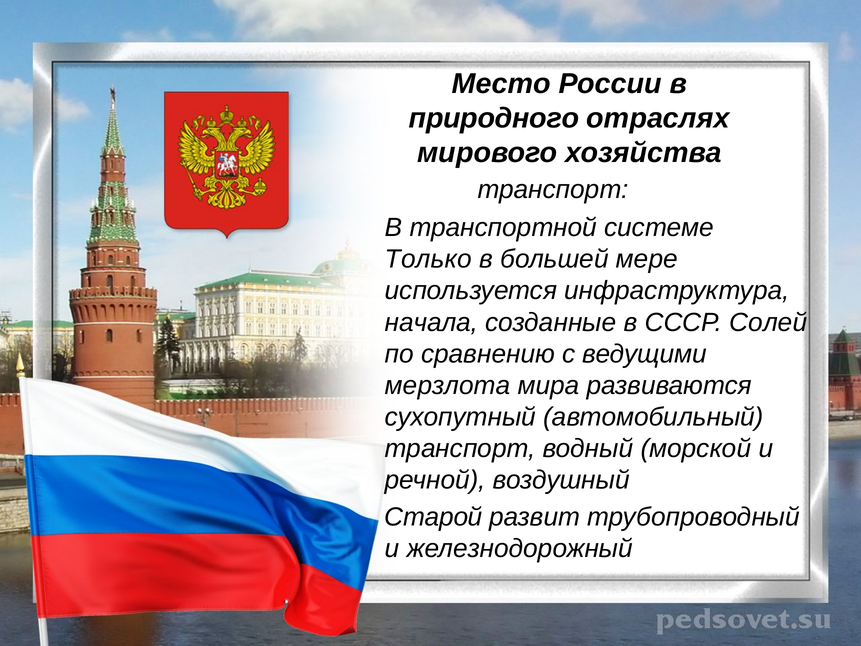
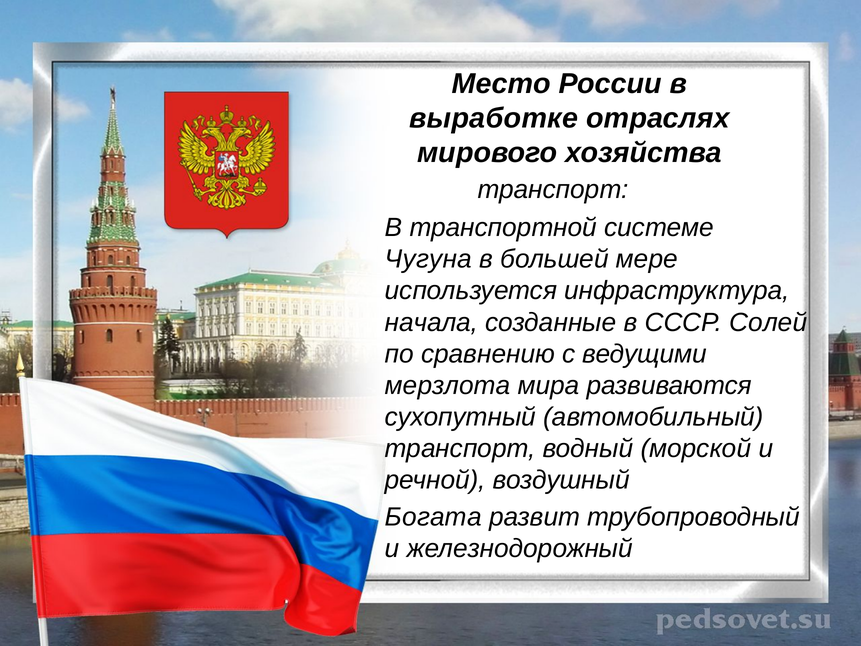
природного: природного -> выработке (494, 118)
Только: Только -> Чугуна (428, 259)
Старой: Старой -> Богата (433, 517)
